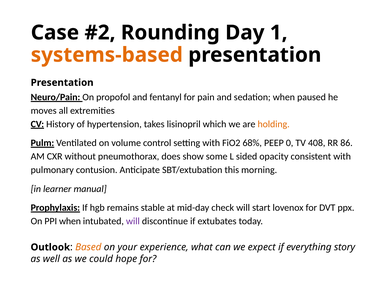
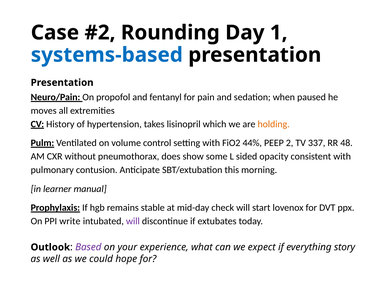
systems-based colour: orange -> blue (107, 55)
68%: 68% -> 44% (252, 143)
0: 0 -> 2 (290, 143)
408: 408 -> 337 (317, 143)
86: 86 -> 48 (347, 143)
PPI when: when -> write (70, 221)
Based colour: orange -> purple (88, 247)
